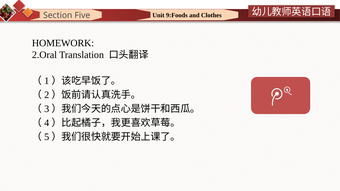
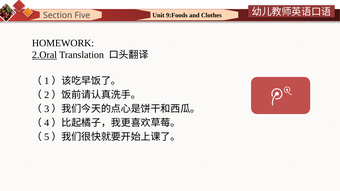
2.Oral underline: none -> present (44, 55)
